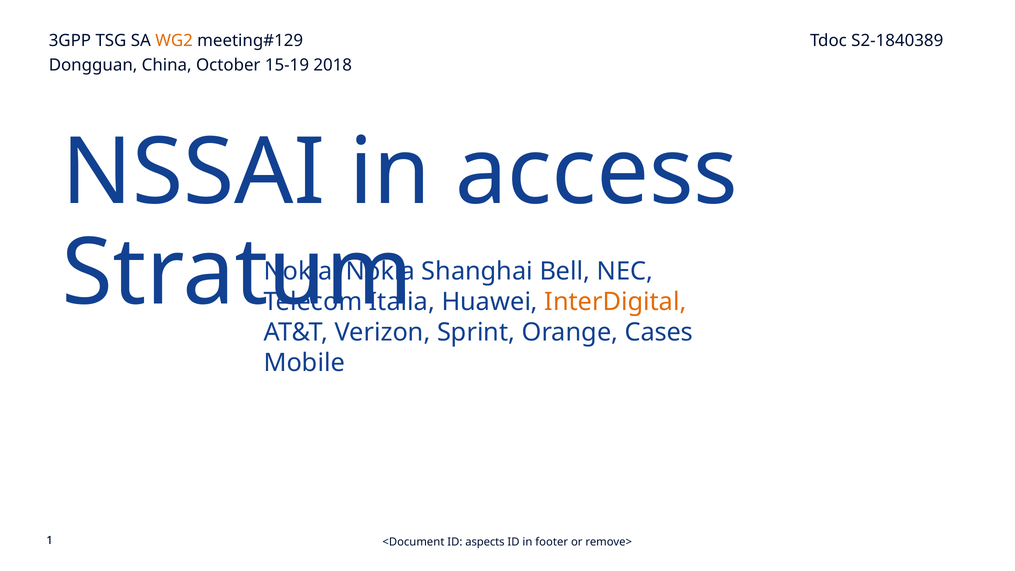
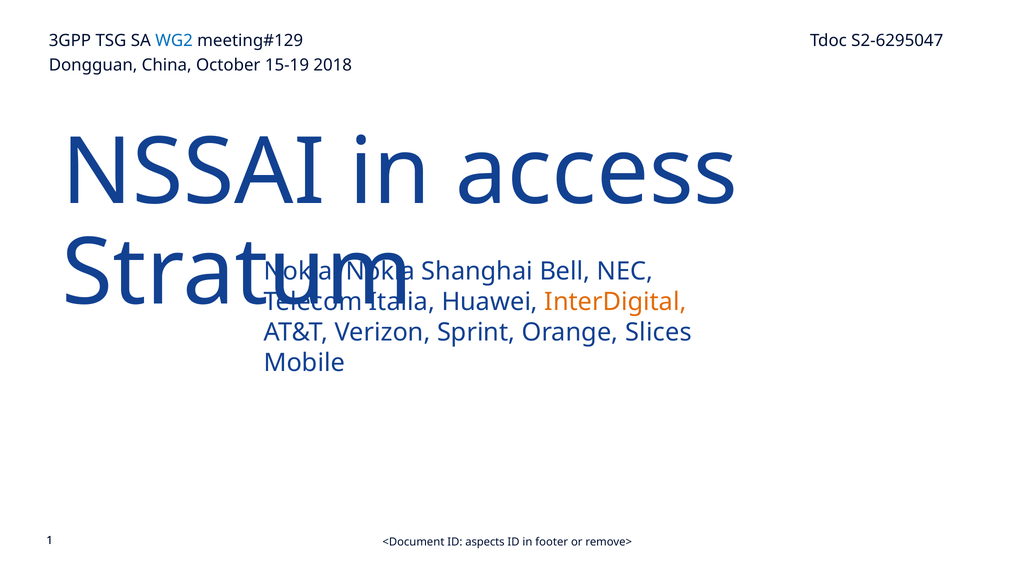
WG2 colour: orange -> blue (174, 40)
S2-1840389: S2-1840389 -> S2-6295047 (897, 40)
Cases: Cases -> Slices (659, 332)
